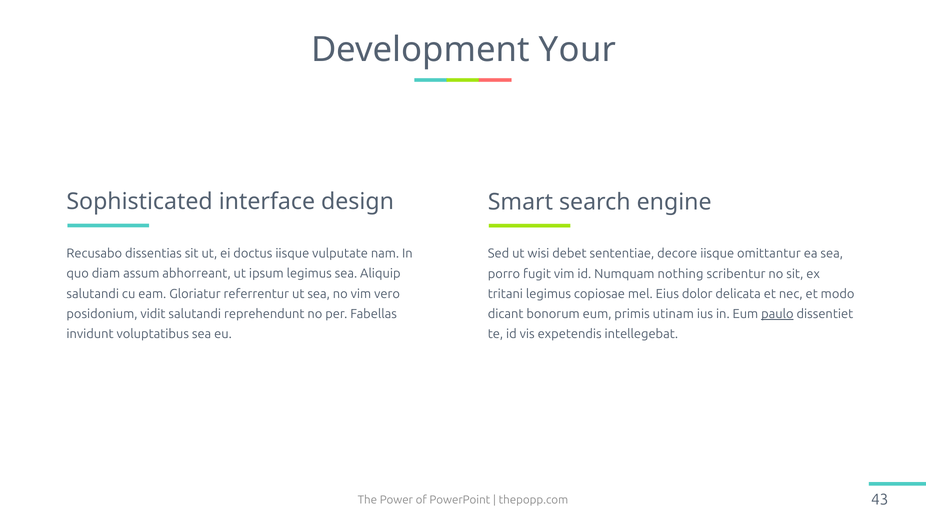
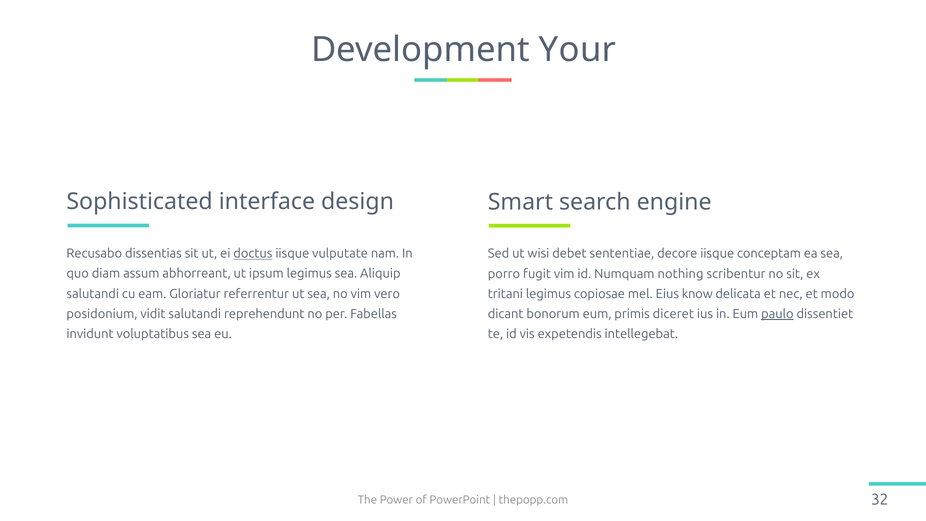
doctus underline: none -> present (253, 254)
omittantur: omittantur -> conceptam (769, 254)
dolor: dolor -> know (697, 294)
utinam: utinam -> diceret (673, 314)
43: 43 -> 32 (880, 500)
